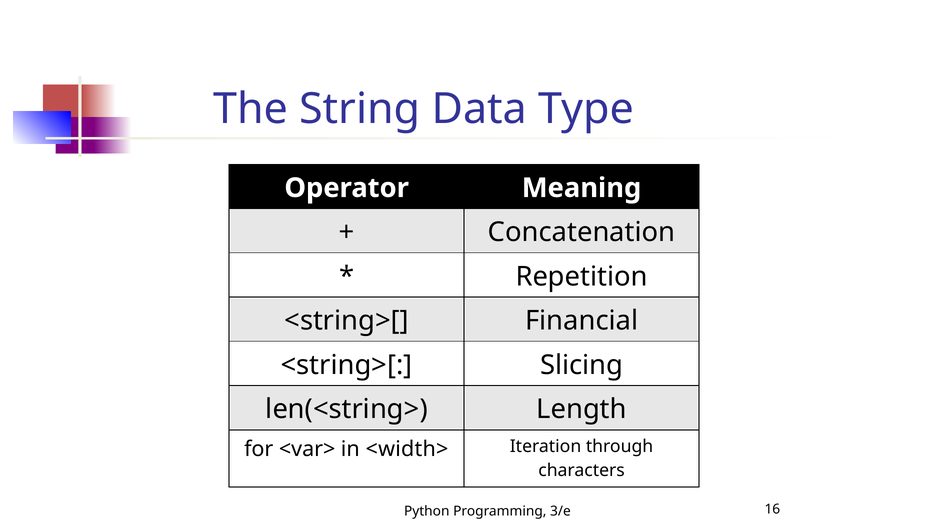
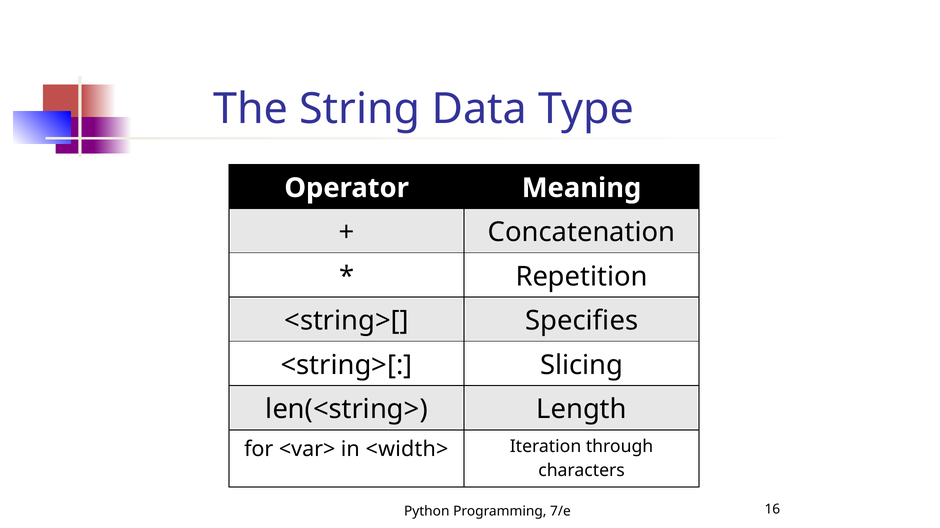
Financial: Financial -> Specifies (582, 321)
3/e: 3/e -> 7/e (560, 512)
